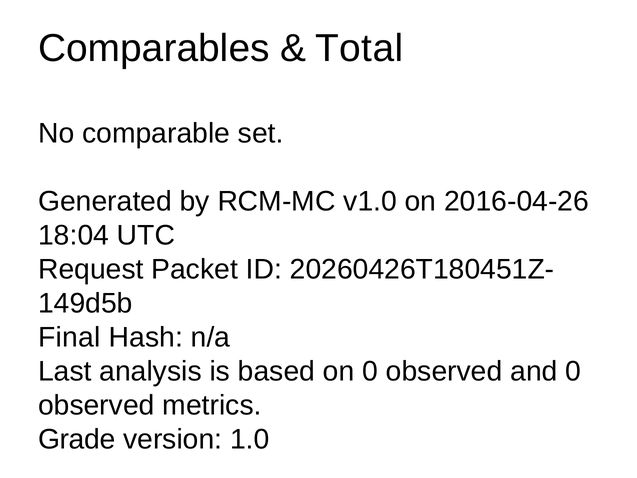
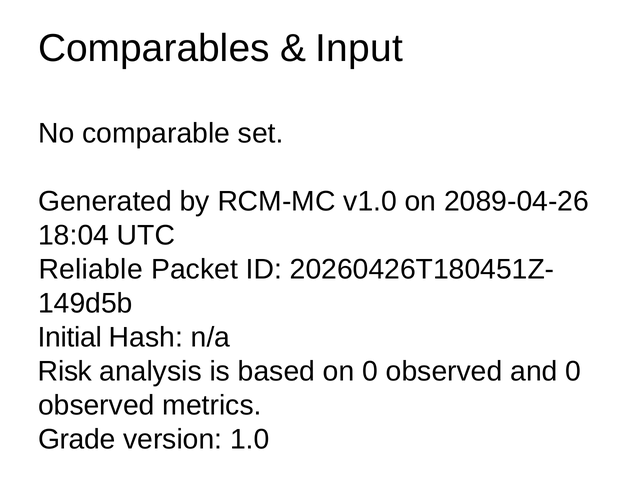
Total: Total -> Input (359, 48)
2016-04-26: 2016-04-26 -> 2089-04-26 (517, 202)
Request: Request -> Reliable (91, 270)
Final: Final -> Initial (70, 337)
Last: Last -> Risk (65, 371)
